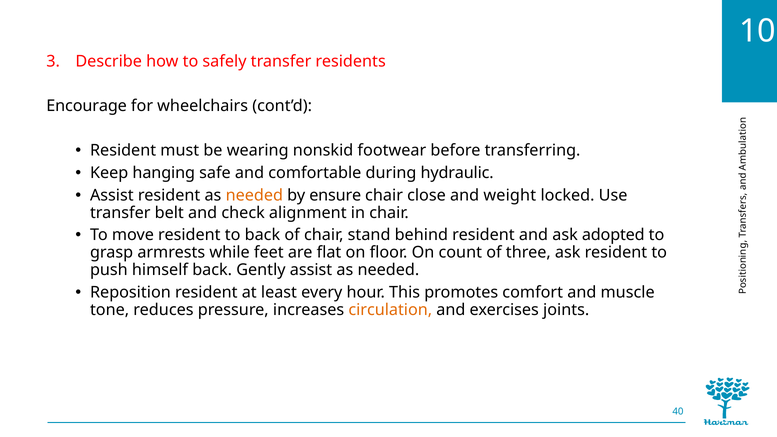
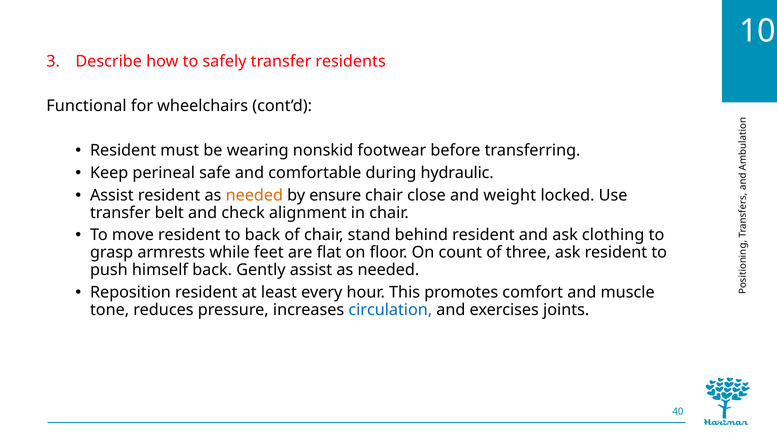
Encourage: Encourage -> Functional (86, 106)
hanging: hanging -> perineal (164, 173)
adopted: adopted -> clothing (613, 235)
circulation colour: orange -> blue (390, 310)
